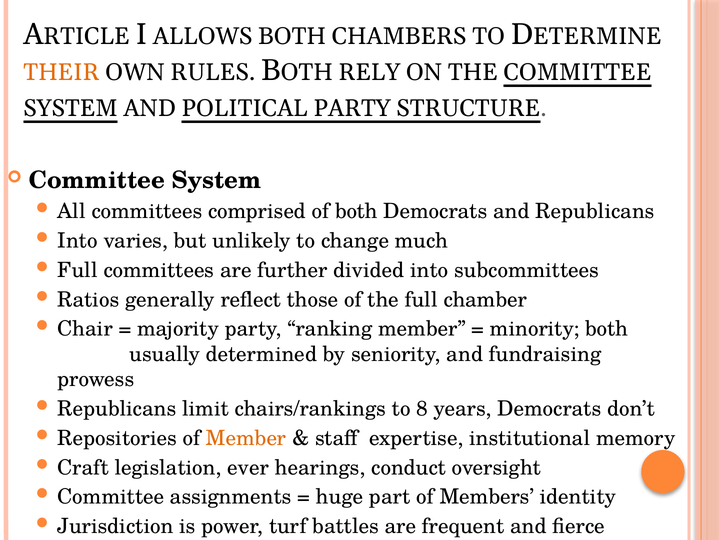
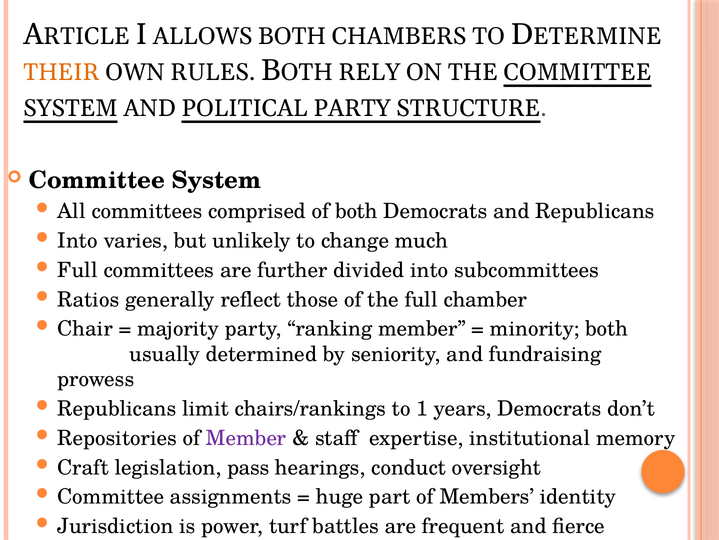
8: 8 -> 1 (422, 408)
Member colour: orange -> purple (246, 438)
ever: ever -> pass (248, 467)
